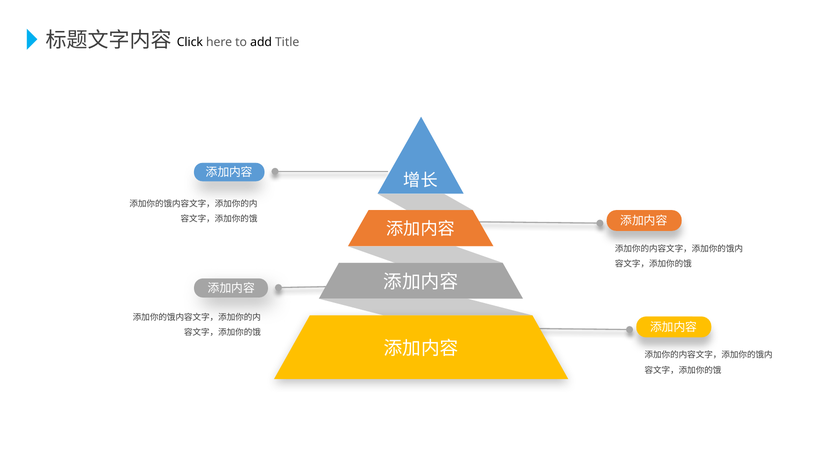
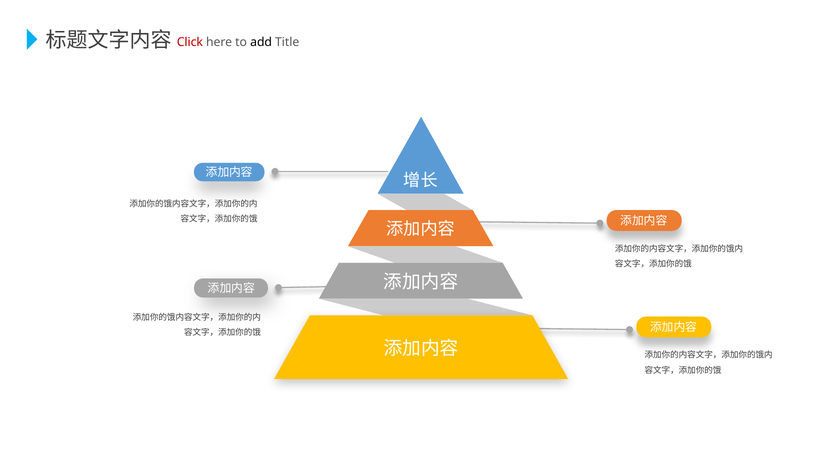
Click colour: black -> red (190, 42)
